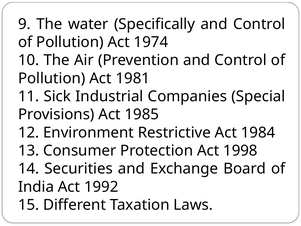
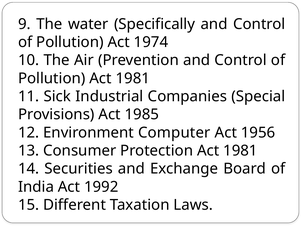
Restrictive: Restrictive -> Computer (174, 132)
1984: 1984 -> 1956 (258, 132)
Protection Act 1998: 1998 -> 1981 (240, 151)
